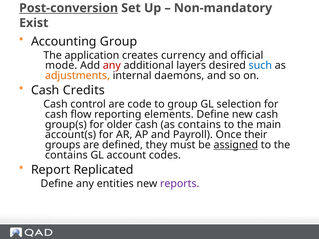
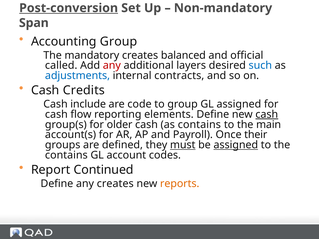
Exist: Exist -> Span (34, 23)
application: application -> mandatory (92, 55)
currency: currency -> balanced (183, 55)
mode: mode -> called (61, 66)
adjustments colour: orange -> blue (77, 76)
daemons: daemons -> contracts (179, 76)
control: control -> include (88, 104)
GL selection: selection -> assigned (239, 104)
cash underline: none -> present (267, 114)
must underline: none -> present (183, 145)
Replicated: Replicated -> Continued (104, 170)
any entities: entities -> creates (115, 184)
reports colour: purple -> orange (180, 184)
